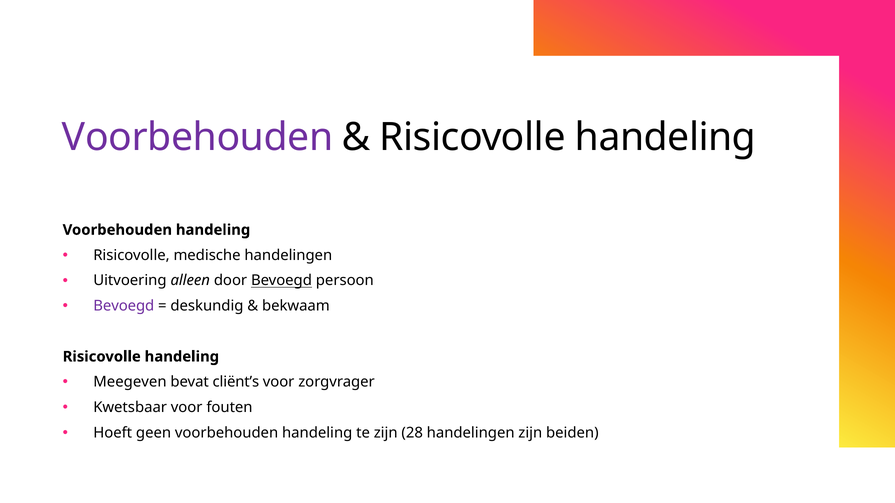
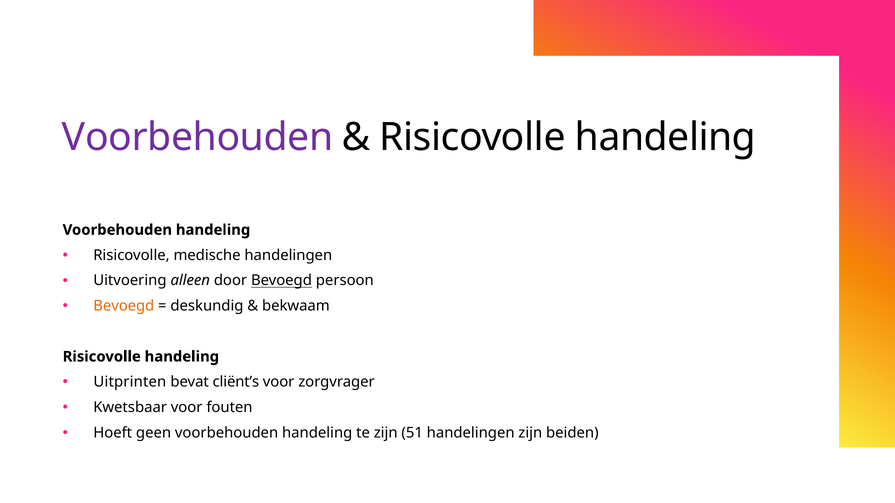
Bevoegd colour: purple -> orange (124, 306)
Meegeven: Meegeven -> Uitprinten (130, 382)
28: 28 -> 51 (412, 433)
